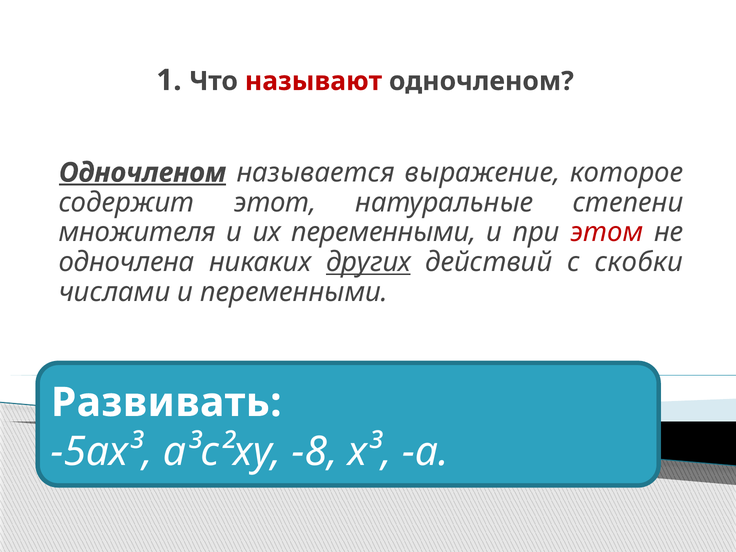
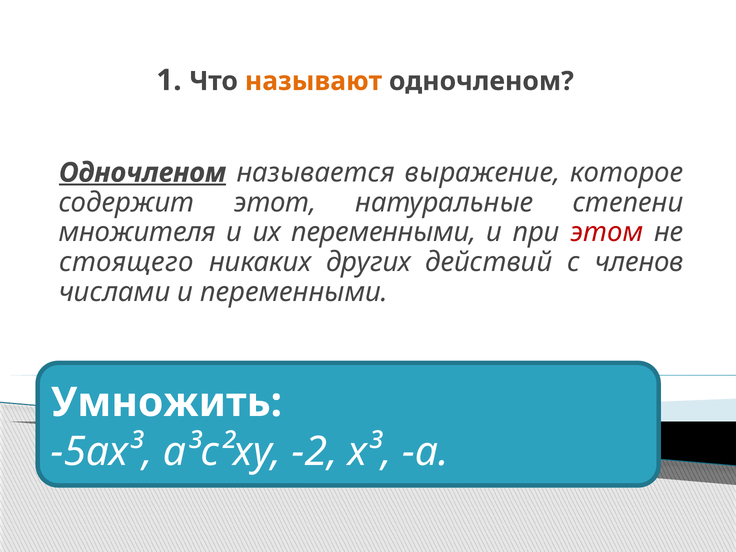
называют colour: red -> orange (313, 81)
одночлена: одночлена -> стоящего (126, 262)
других underline: present -> none (369, 262)
скобки: скобки -> членов (639, 262)
Развивать: Развивать -> Умножить (166, 402)
−8: −8 -> −2 (315, 452)
